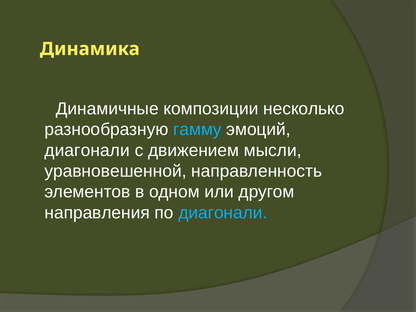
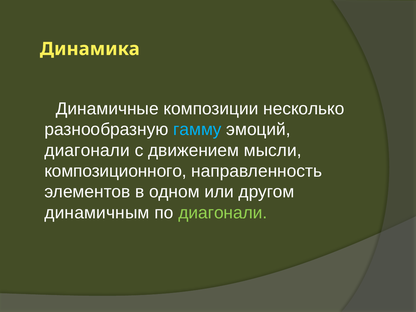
уравновешенной: уравновешенной -> композиционного (116, 171)
направления: направления -> динамичным (97, 213)
диагонали colour: light blue -> light green (223, 213)
